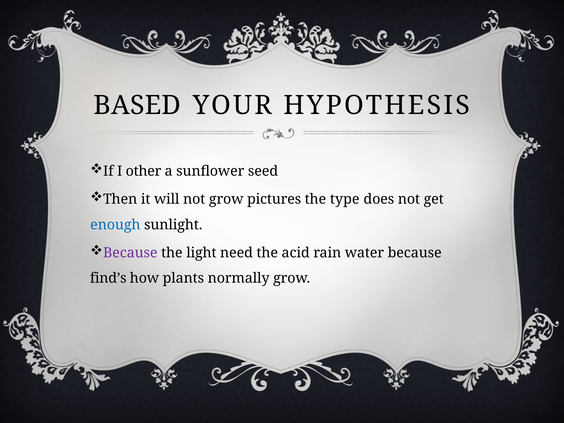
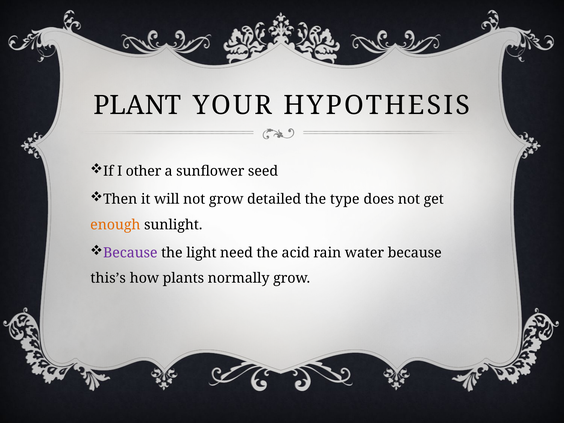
BASED: BASED -> PLANT (137, 105)
pictures: pictures -> detailed (274, 199)
enough colour: blue -> orange (115, 225)
find’s: find’s -> this’s (108, 278)
